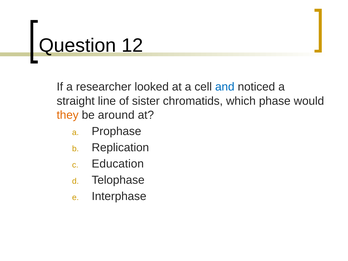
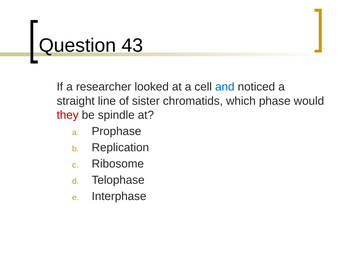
12: 12 -> 43 (132, 45)
they colour: orange -> red (68, 115)
around: around -> spindle (116, 115)
Education: Education -> Ribosome (118, 164)
